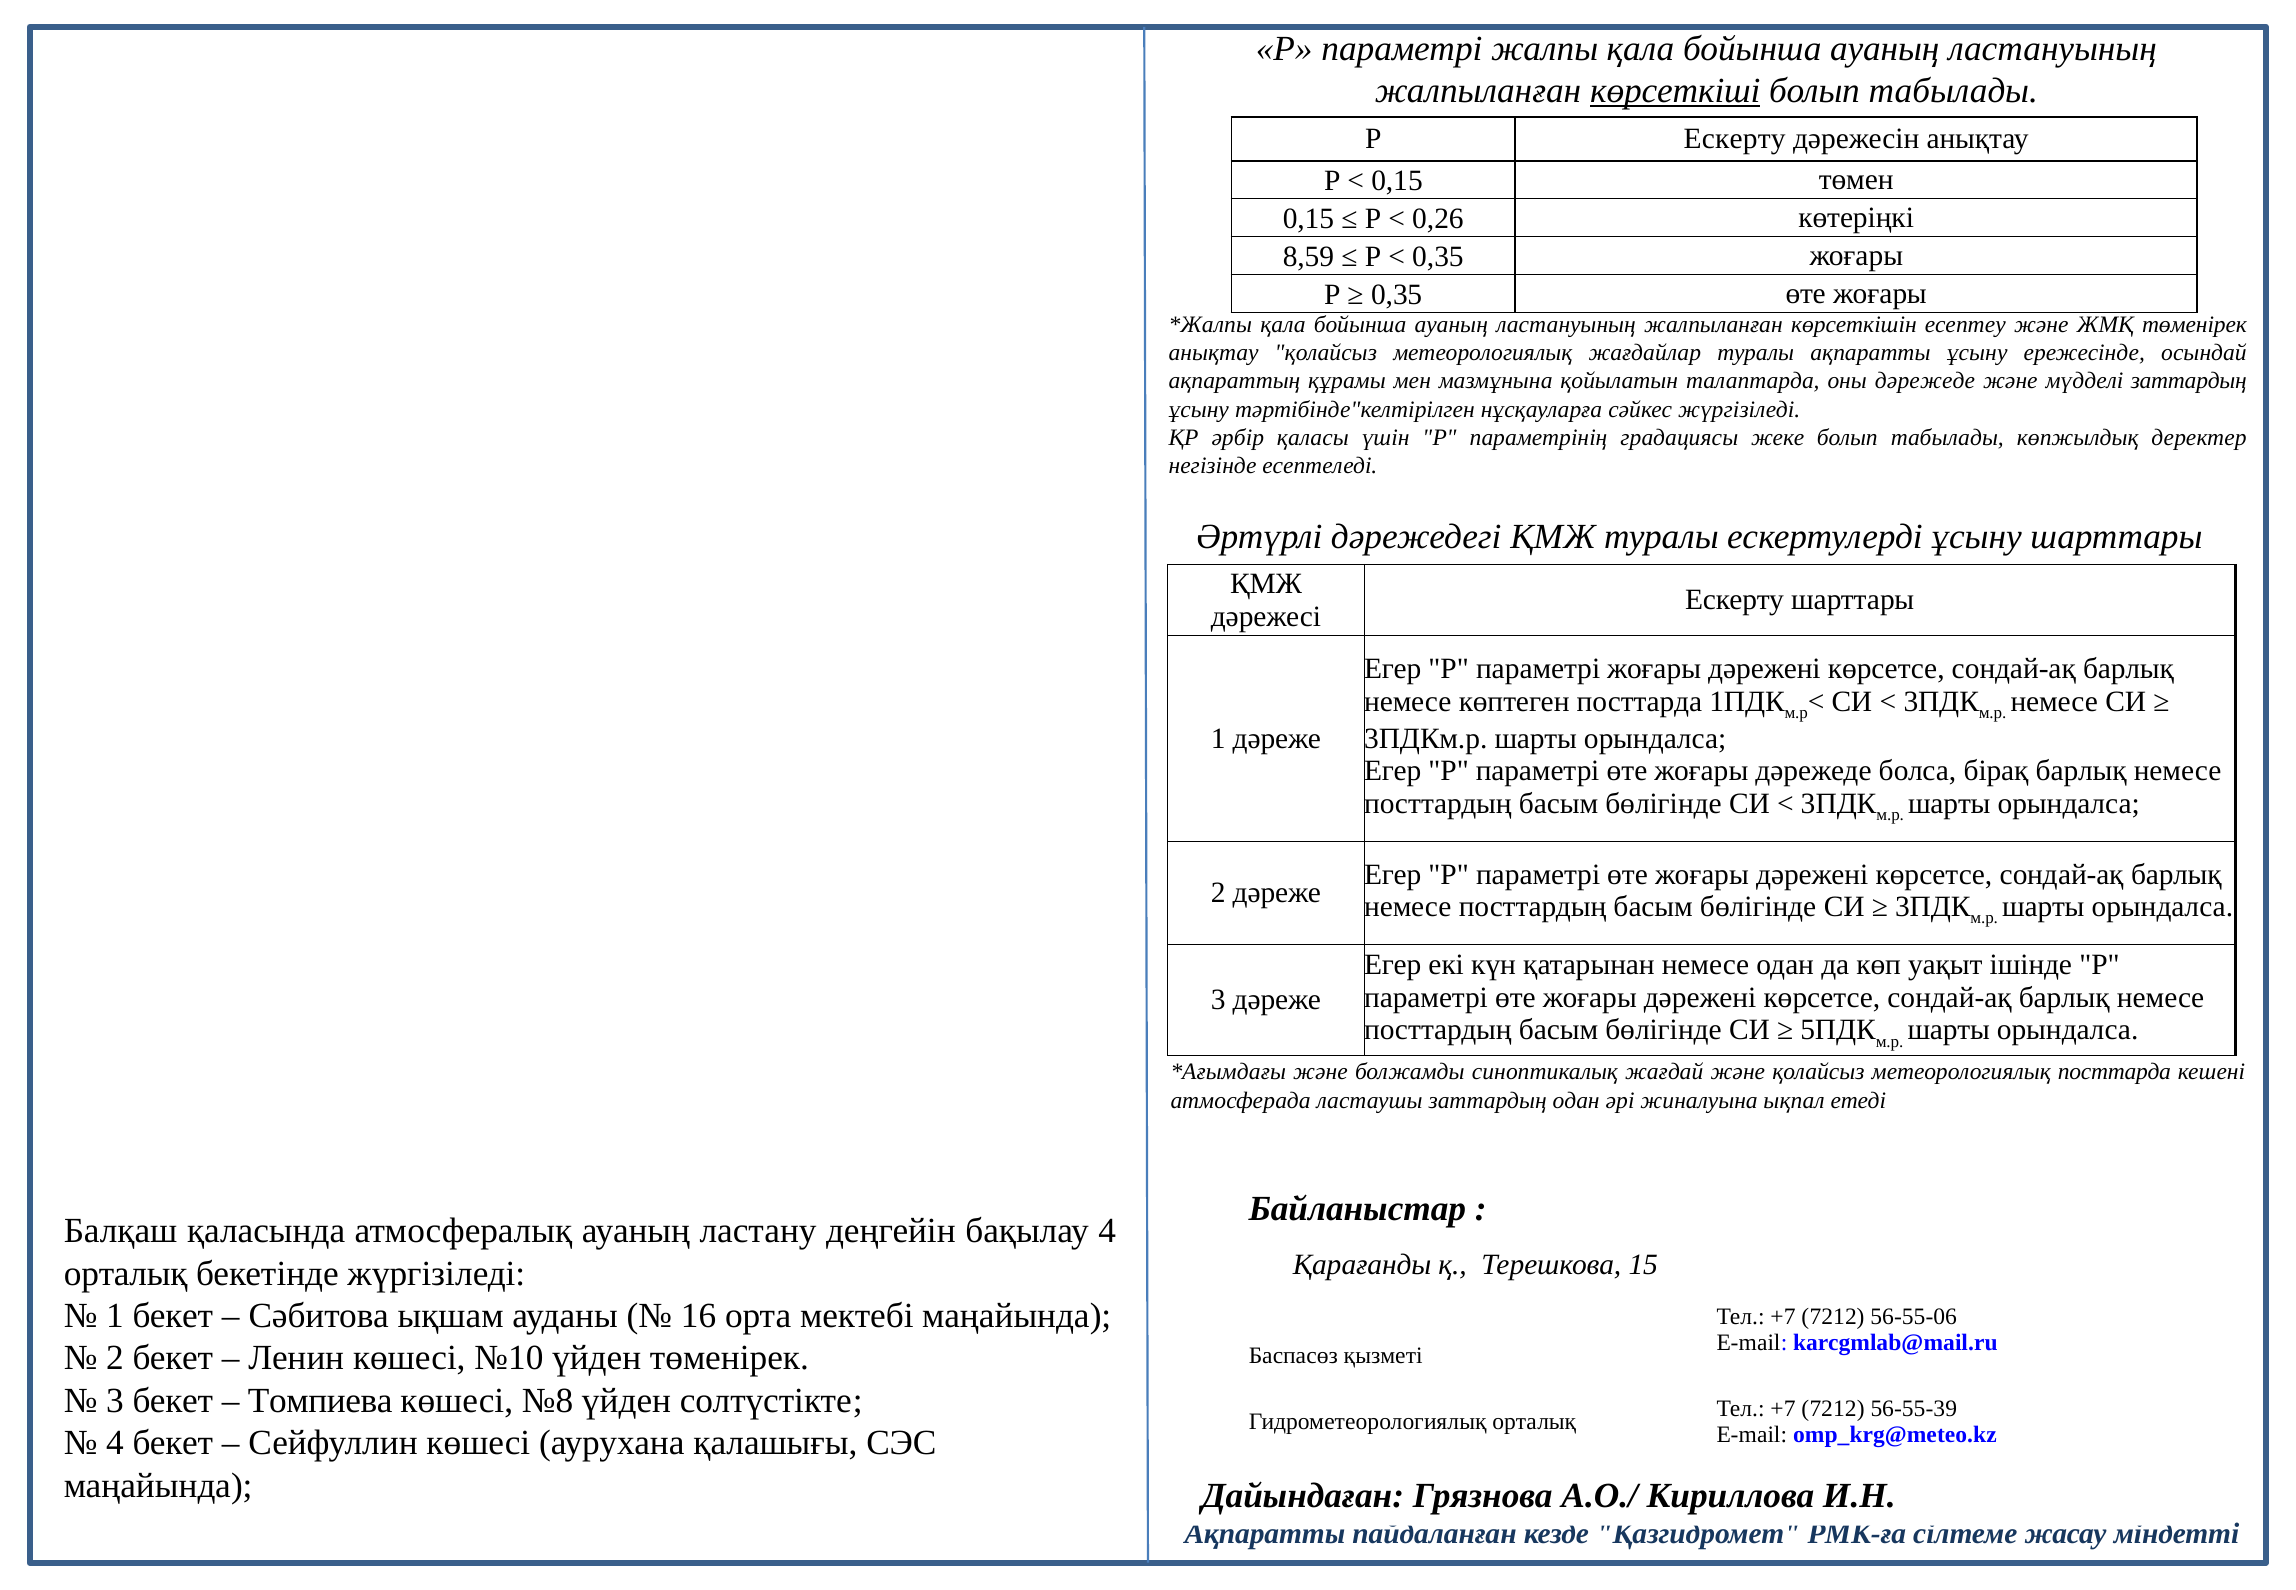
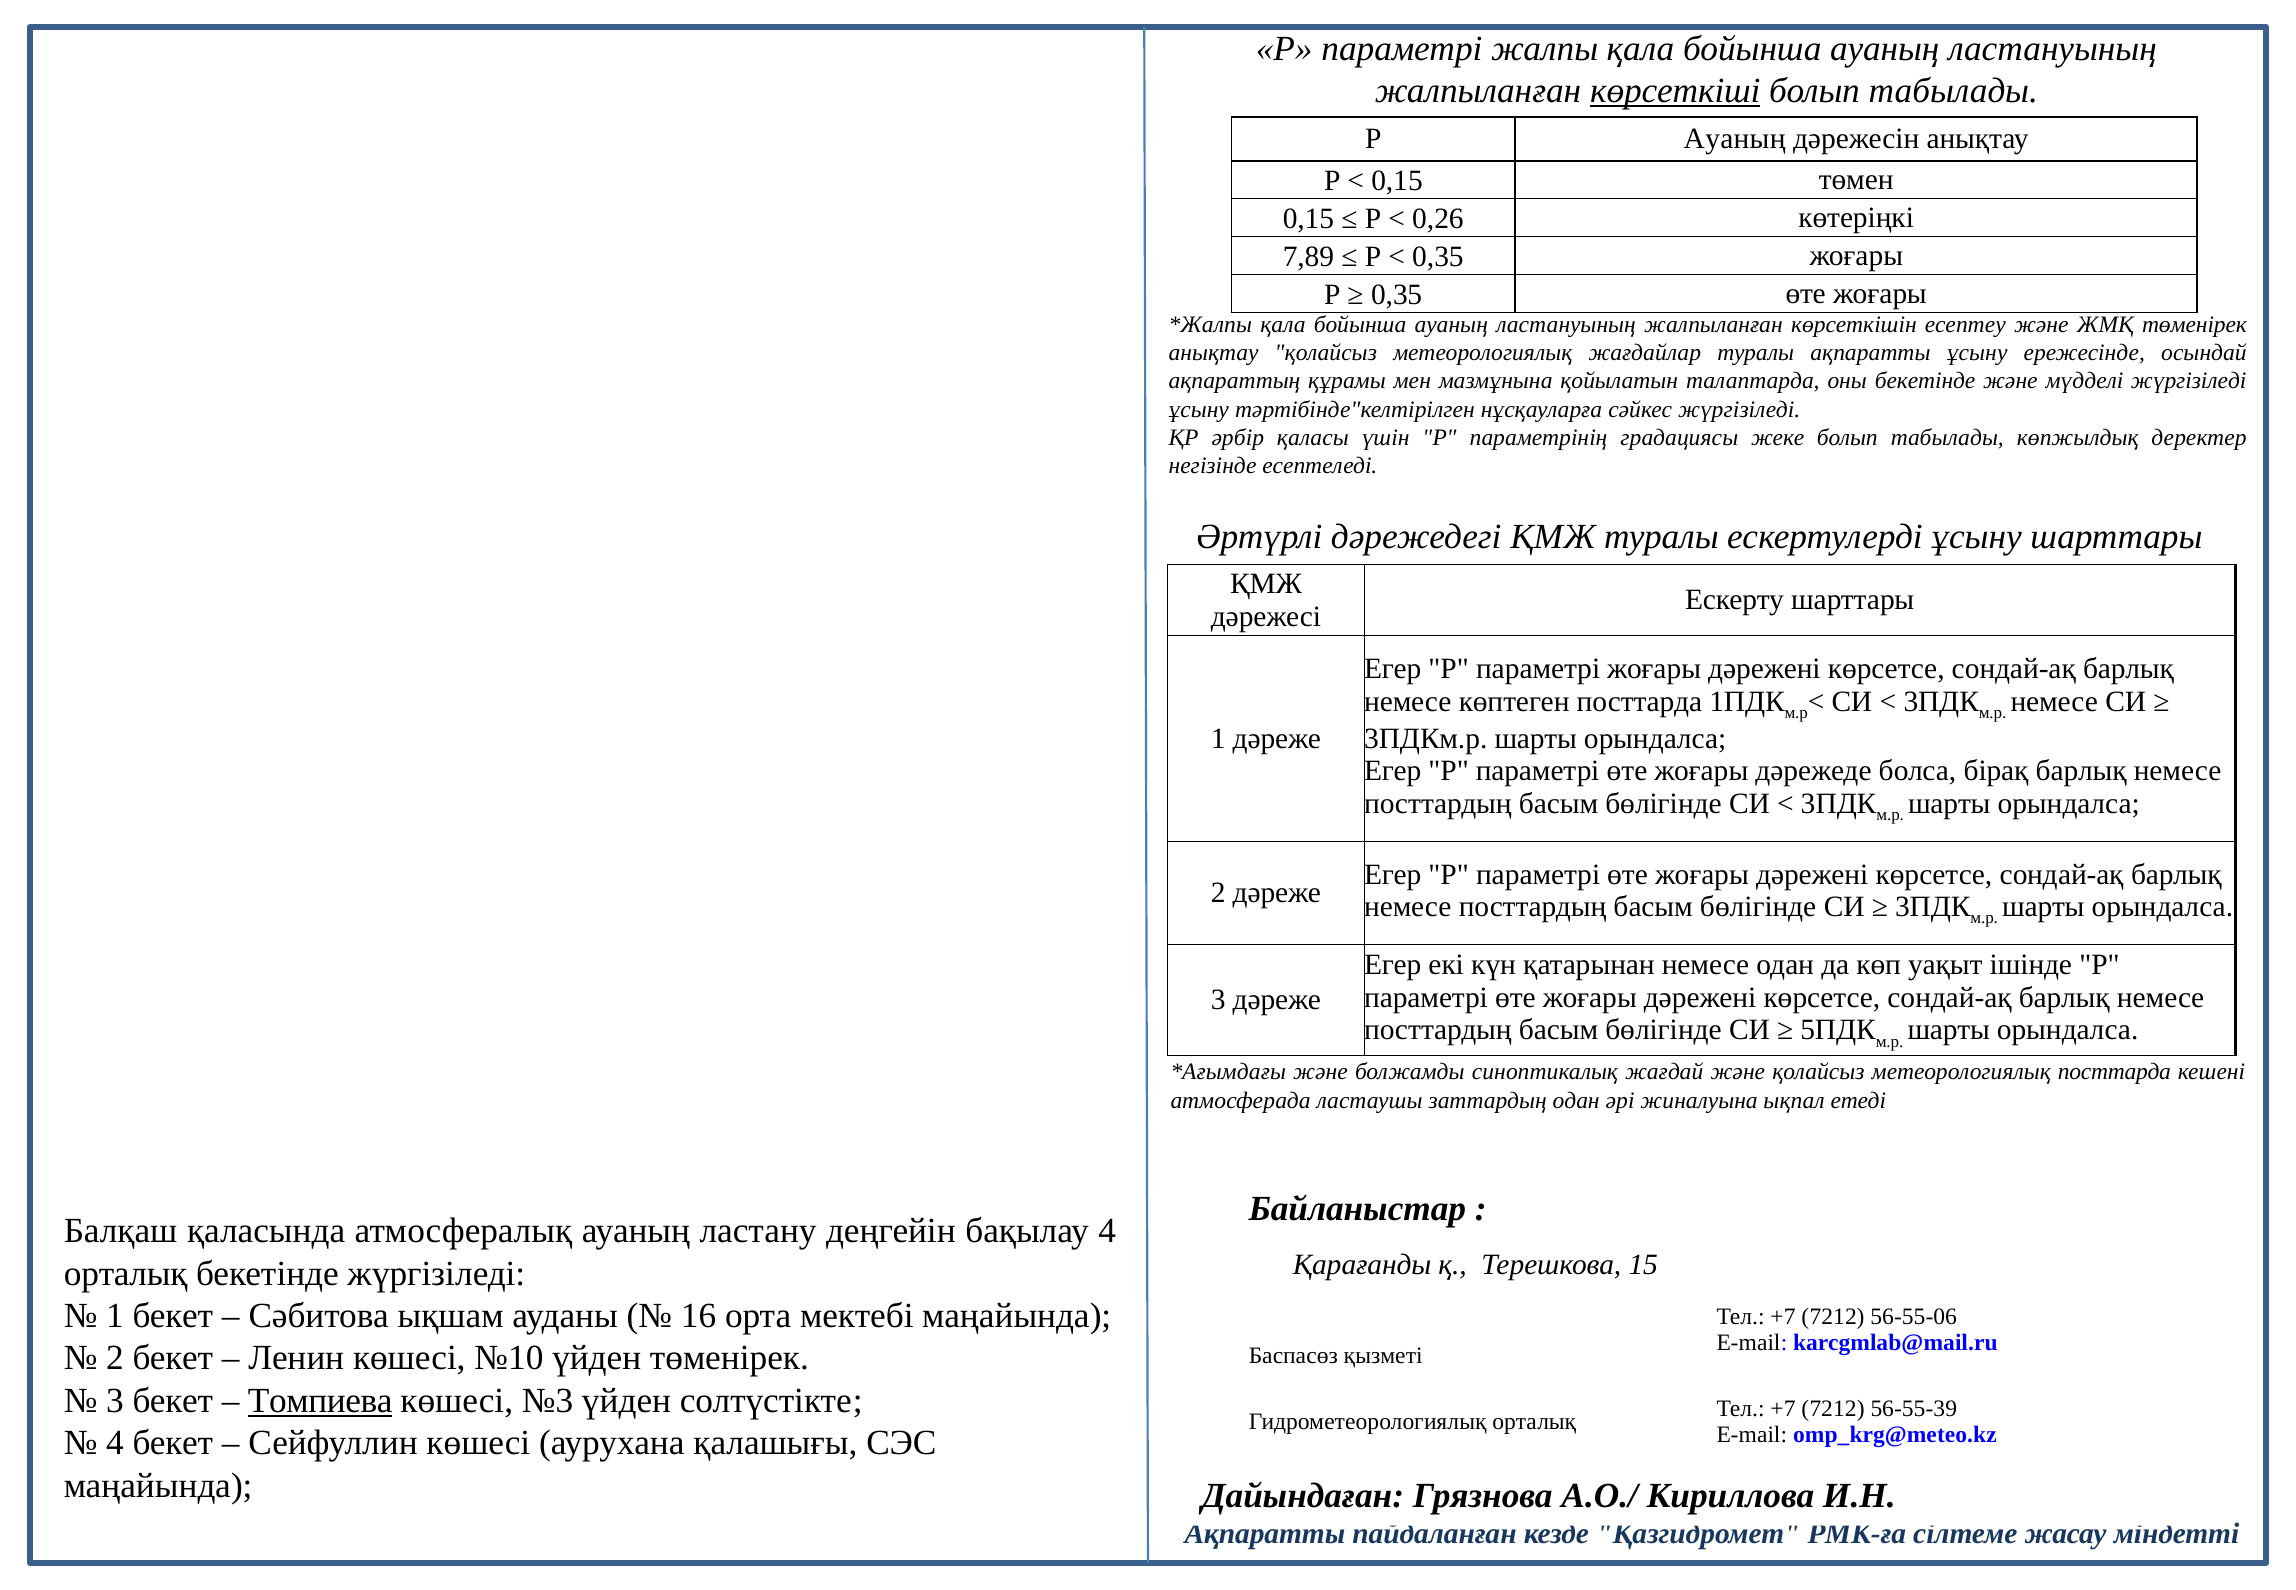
Р Ескерту: Ескерту -> Ауаның (1735, 139)
8,59: 8,59 -> 7,89 (1308, 257)
оны дәрежеде: дәрежеде -> бекетінде (1925, 381)
мүдделі заттардың: заттардың -> жүргізіледі (2189, 381)
Томпиева underline: none -> present (320, 1400)
№8: №8 -> №3 (548, 1400)
